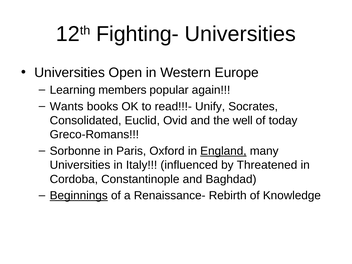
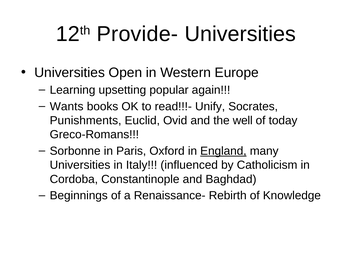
Fighting-: Fighting- -> Provide- (137, 34)
members: members -> upsetting (122, 90)
Consolidated: Consolidated -> Punishments (86, 121)
Threatened: Threatened -> Catholicism (267, 165)
Beginnings underline: present -> none (79, 196)
